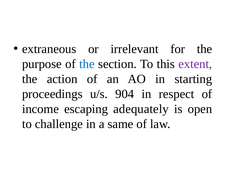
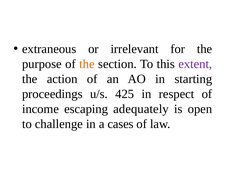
the colour: blue -> orange (87, 64)
904: 904 -> 425 (125, 94)
same: same -> cases (121, 124)
